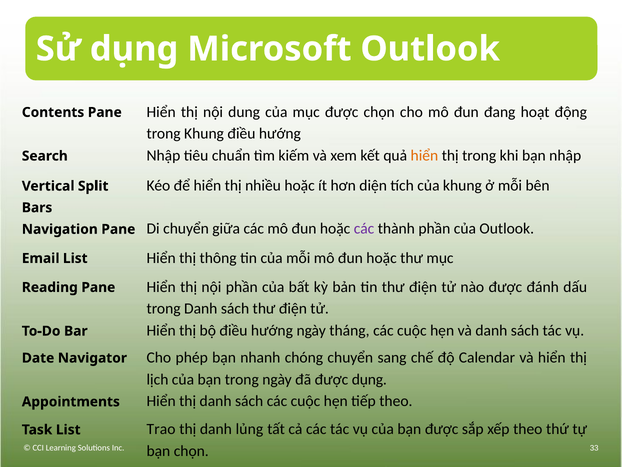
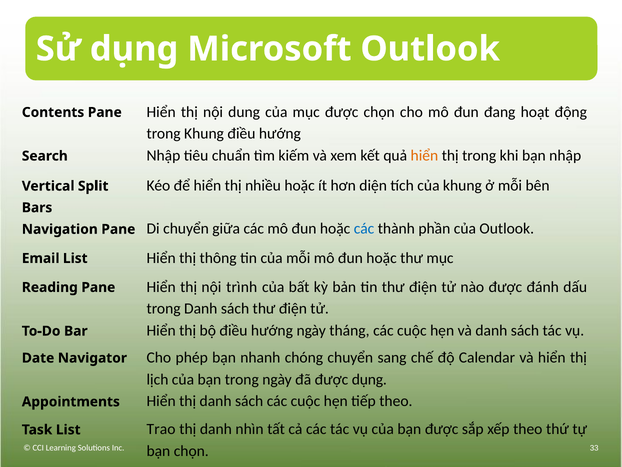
các colour: purple -> blue (364, 229)
nội phần: phần -> trình (242, 287)
lủng: lủng -> nhìn (250, 429)
